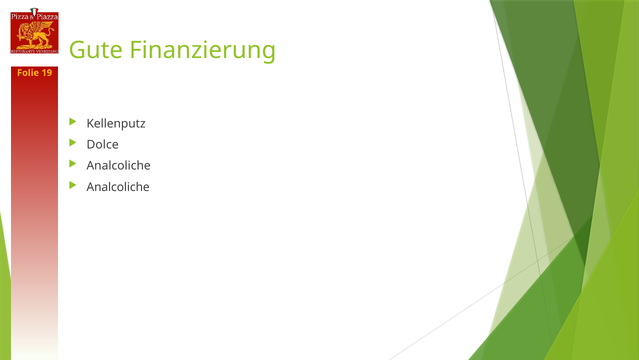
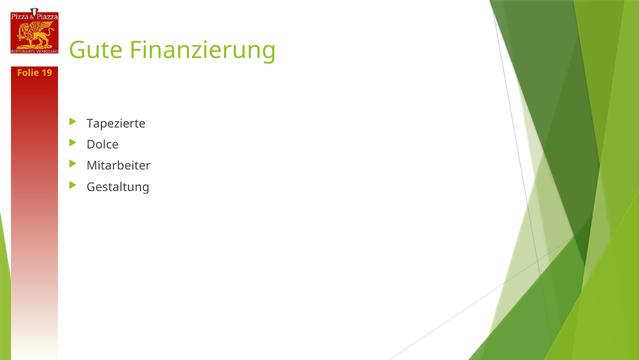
Kellenputz: Kellenputz -> Tapezierte (116, 124)
Analcoliche: Analcoliche -> Mitarbeiter (119, 166)
Analcoliche: Analcoliche -> Gestaltung (118, 187)
